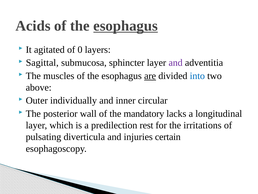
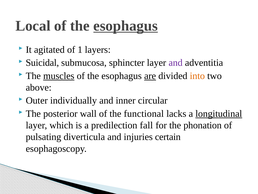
Acids: Acids -> Local (33, 26)
0: 0 -> 1 (80, 50)
Sagittal: Sagittal -> Suicidal (42, 63)
muscles underline: none -> present (59, 76)
into colour: blue -> orange (197, 76)
mandatory: mandatory -> functional (144, 113)
longitudinal underline: none -> present (219, 113)
rest: rest -> fall (146, 125)
irritations: irritations -> phonation (203, 125)
